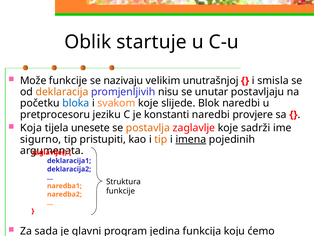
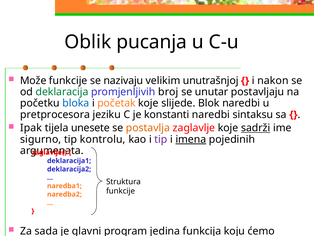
startuje: startuje -> pucanja (152, 42)
smisla: smisla -> nakon (273, 80)
deklaracija colour: orange -> green (62, 92)
nisu: nisu -> broj (168, 92)
svakom: svakom -> početak (116, 103)
pretprocesoru: pretprocesoru -> pretprocesora (55, 114)
provjere: provjere -> sintaksu (253, 114)
Koja: Koja -> Ipak (31, 128)
sadrži underline: none -> present (256, 128)
pristupiti: pristupiti -> kontrolu (103, 139)
tip colour: orange -> purple (161, 139)
